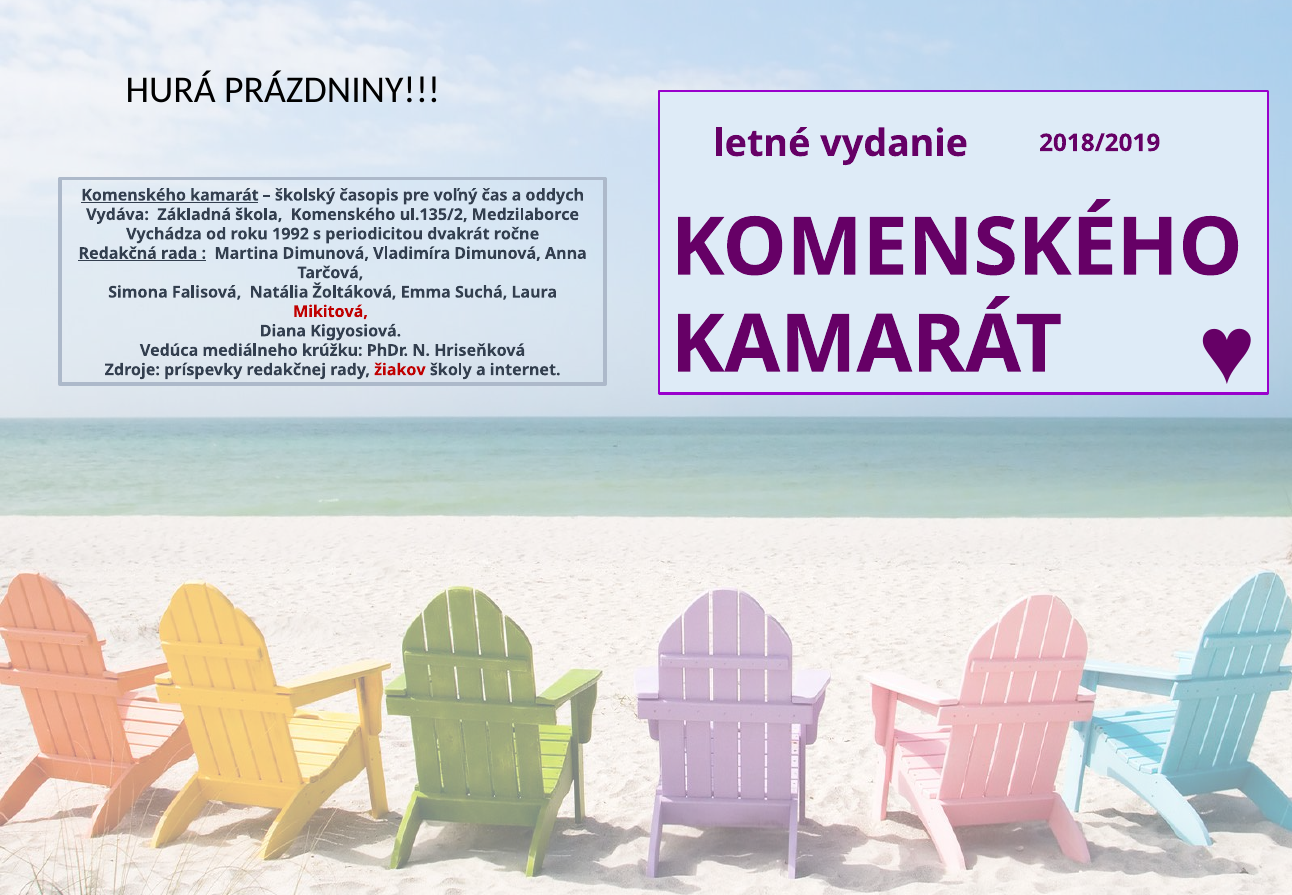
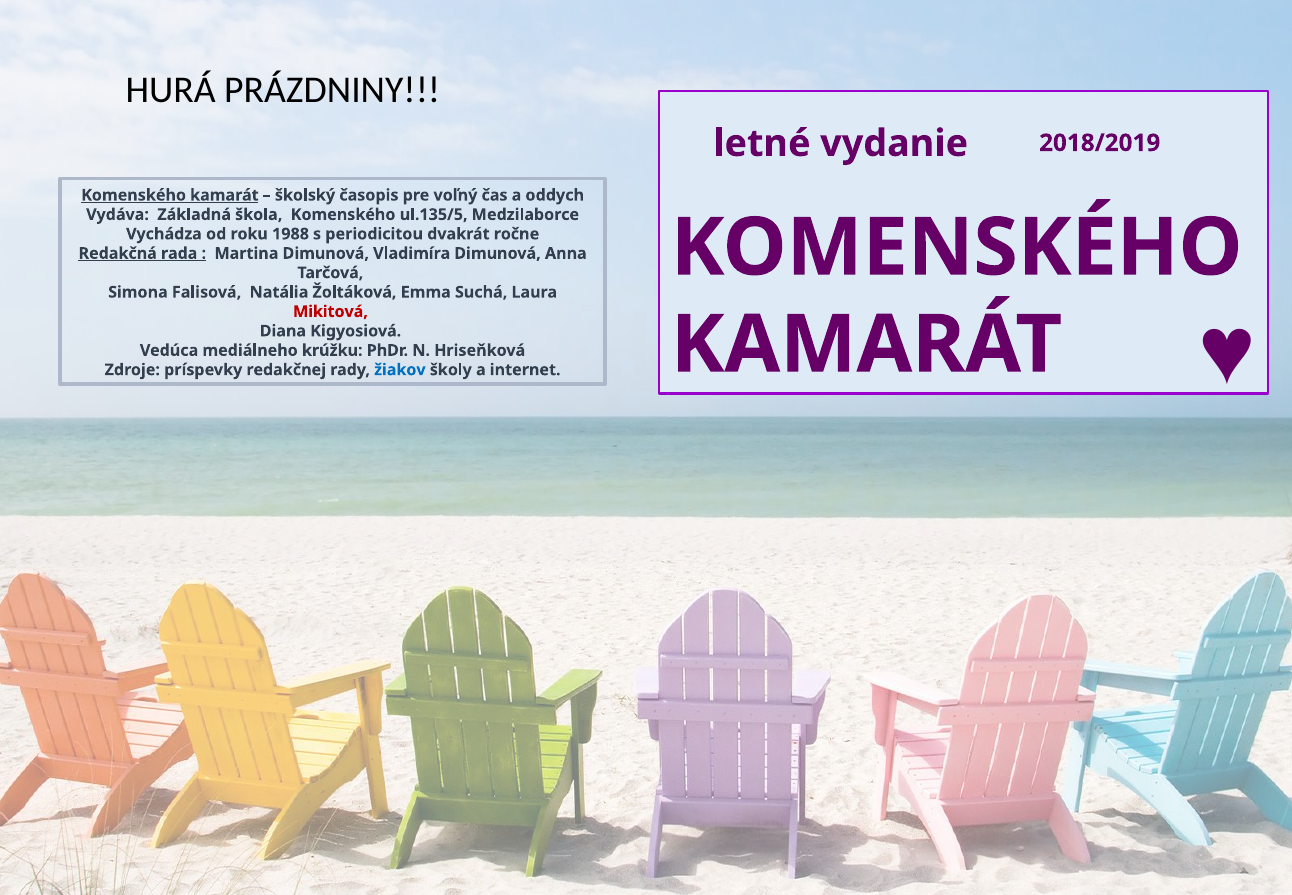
ul.135/2: ul.135/2 -> ul.135/5 (434, 214)
1992: 1992 -> 1988 (291, 234)
žiakov colour: red -> blue (400, 370)
